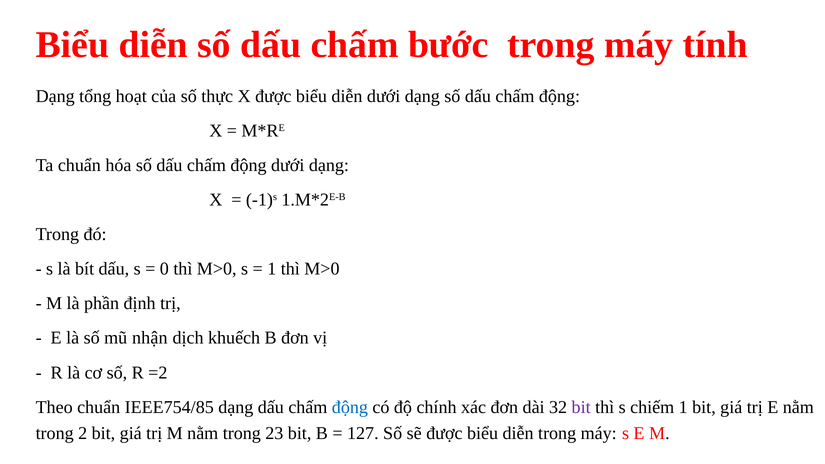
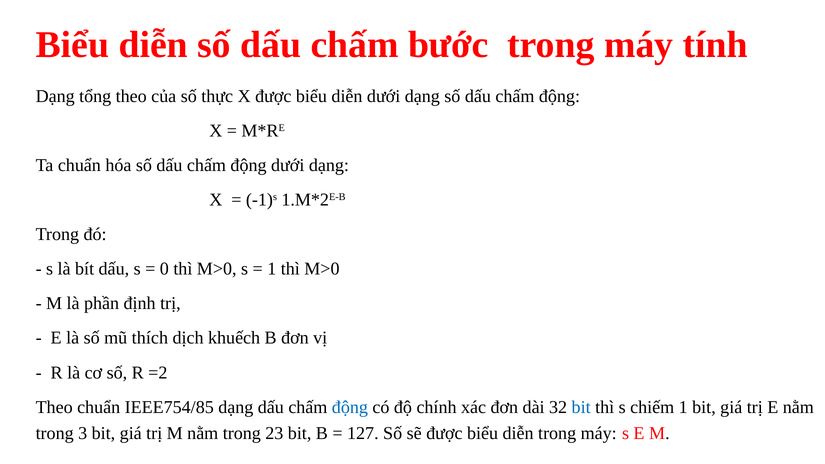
tổng hoạt: hoạt -> theo (131, 96)
nhận: nhận -> thích (150, 338)
bit colour: purple -> blue (581, 407)
2: 2 -> 3 (83, 433)
